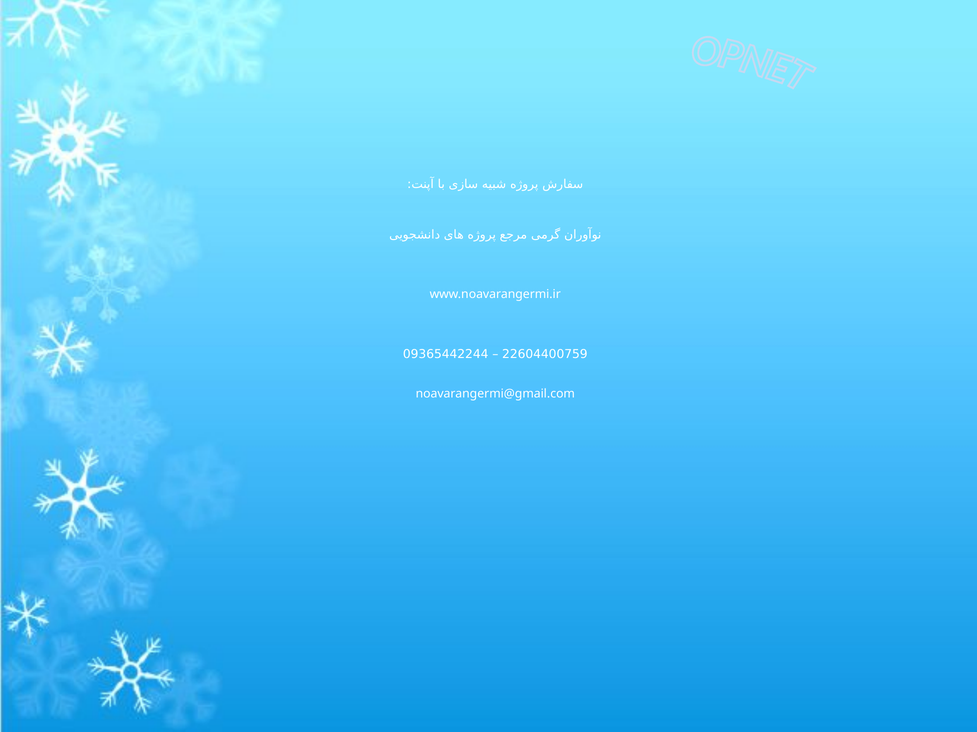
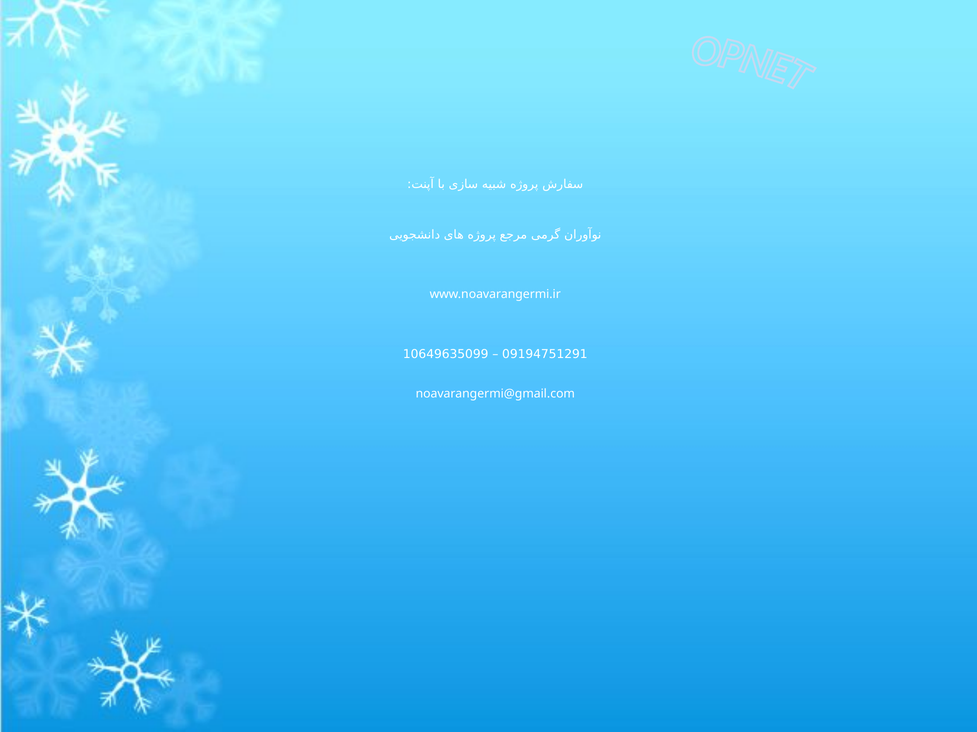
09365442244: 09365442244 -> 10649635099 (446, 354)
22604400759: 22604400759 -> 09194751291 (545, 354)
